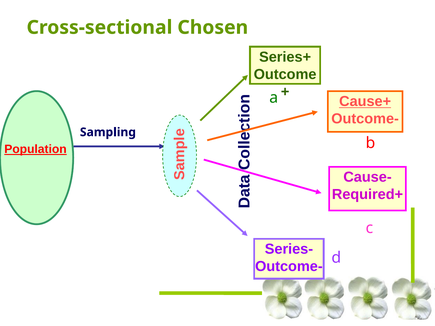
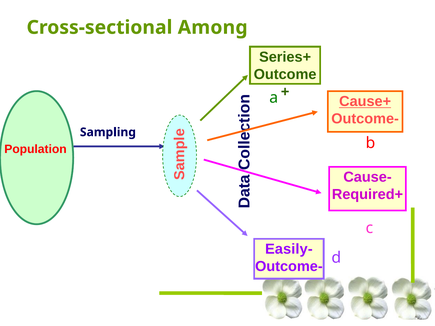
Chosen: Chosen -> Among (213, 27)
Population underline: present -> none (35, 149)
Series-: Series- -> Easily- (289, 249)
